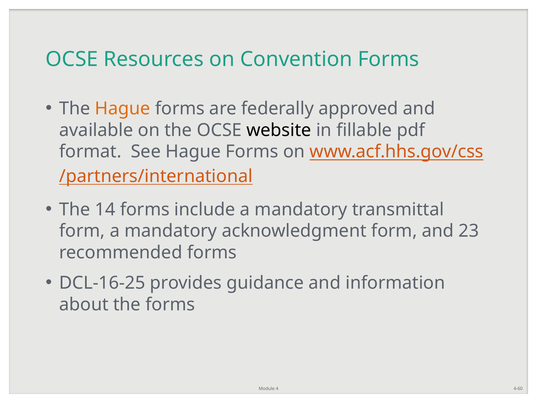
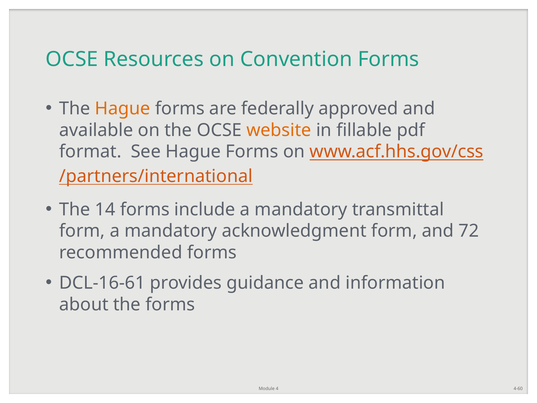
website colour: black -> orange (279, 130)
23: 23 -> 72 (469, 231)
DCL-16-25: DCL-16-25 -> DCL-16-61 (102, 283)
